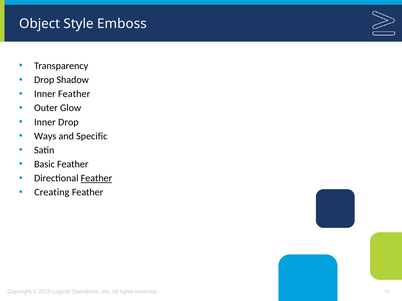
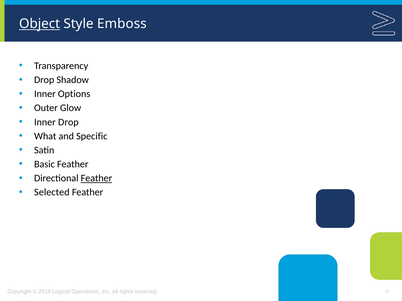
Object underline: none -> present (40, 24)
Inner Feather: Feather -> Options (74, 94)
Ways: Ways -> What (45, 136)
Creating: Creating -> Selected (52, 193)
